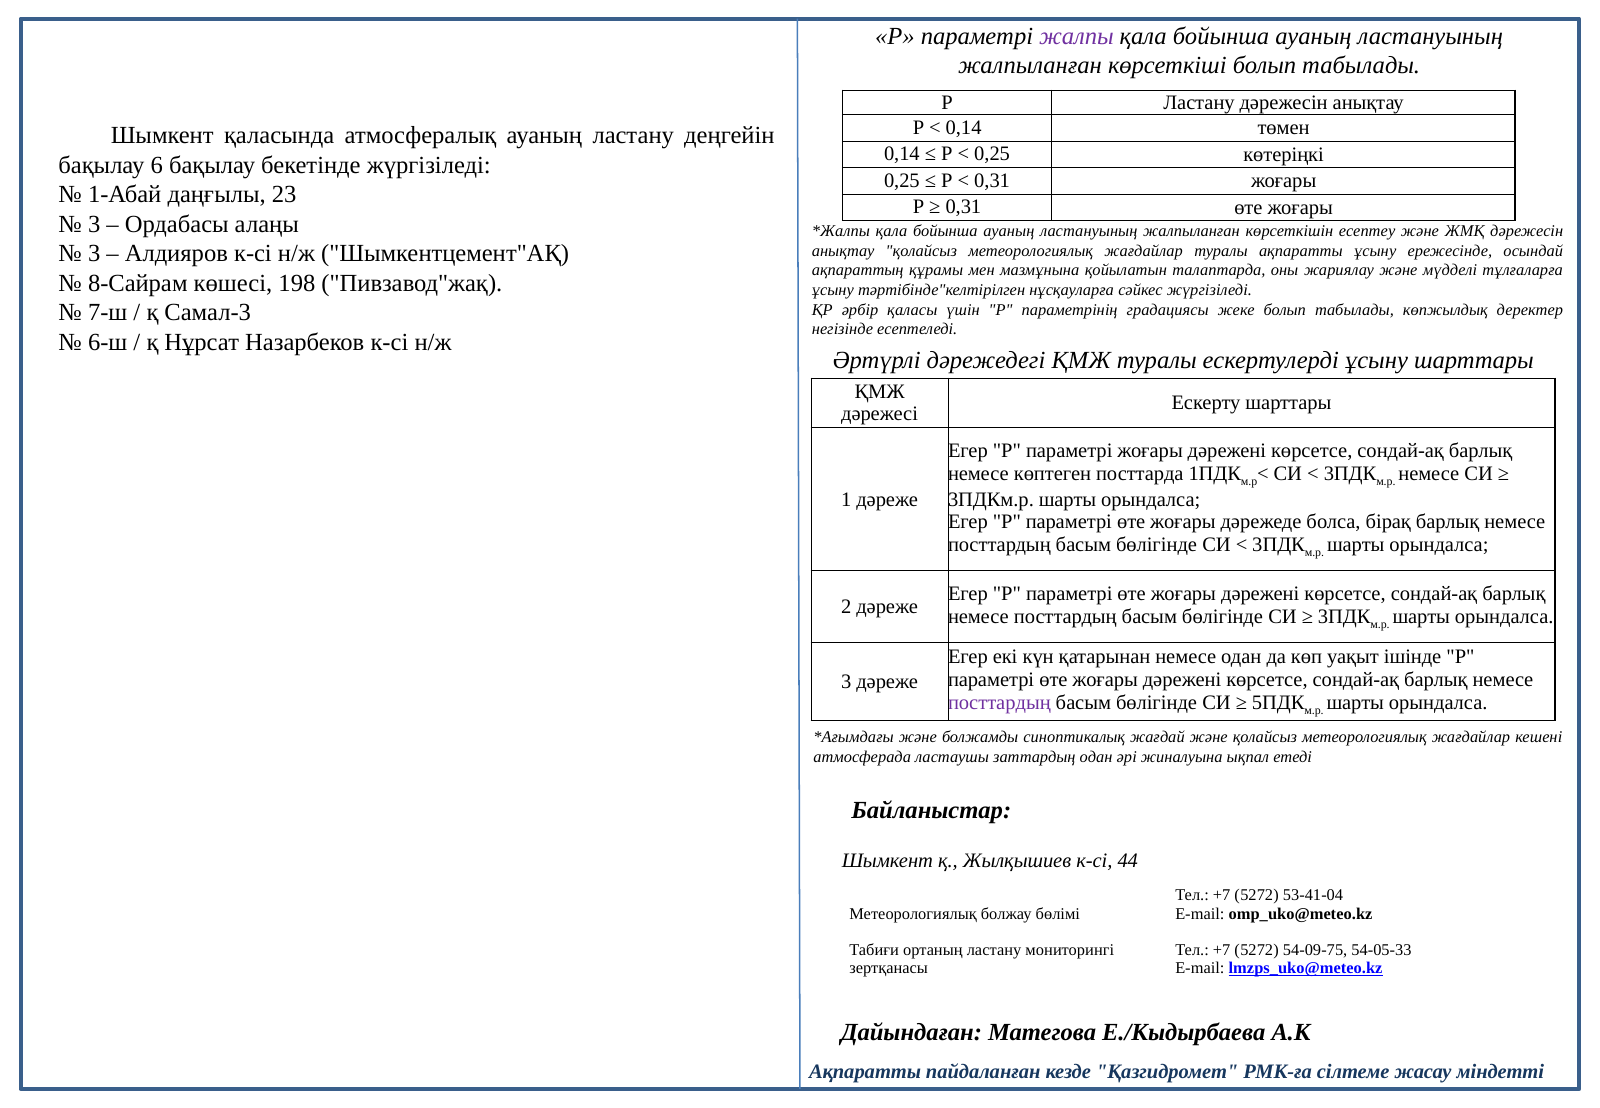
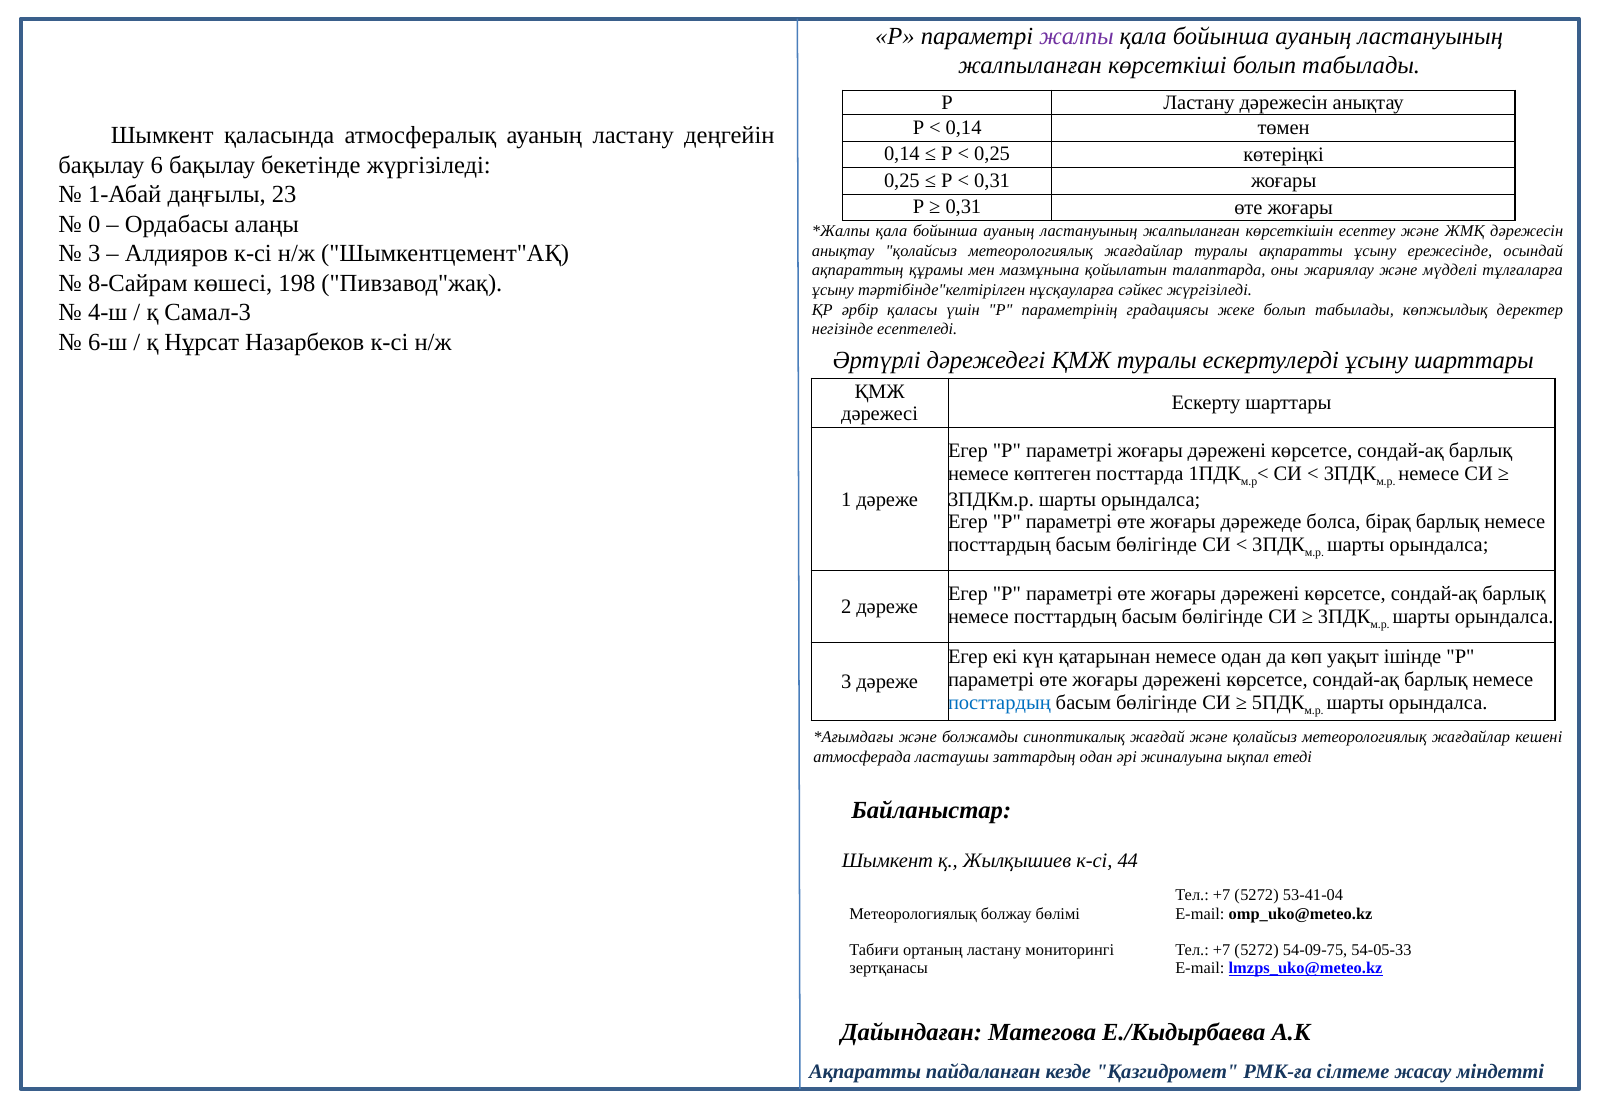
3: 3 -> 0 (94, 224)
7-ш: 7-ш -> 4-ш (108, 313)
посттардың colour: purple -> blue (999, 702)
